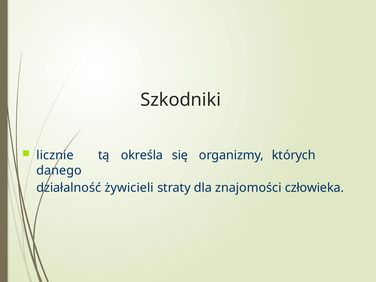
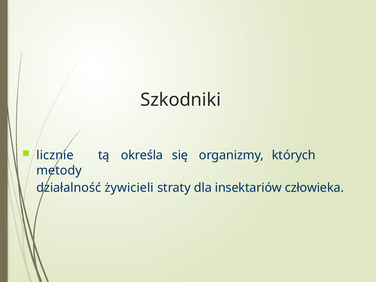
danego: danego -> metody (59, 170)
znajomości: znajomości -> insektariów (248, 188)
